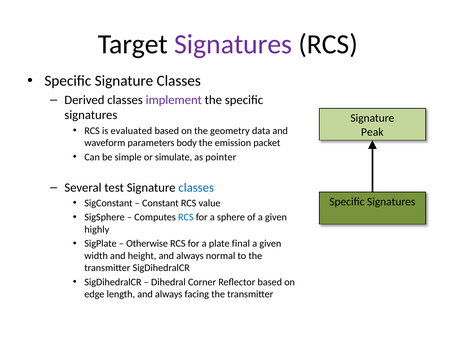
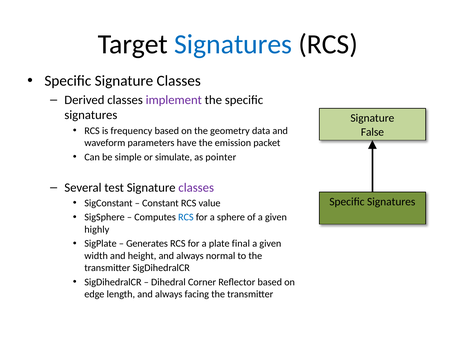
Signatures colour: purple -> blue (233, 44)
evaluated: evaluated -> frequency (131, 131)
Peak: Peak -> False (372, 132)
body: body -> have (187, 143)
classes colour: blue -> purple (196, 188)
Otherwise: Otherwise -> Generates (147, 244)
